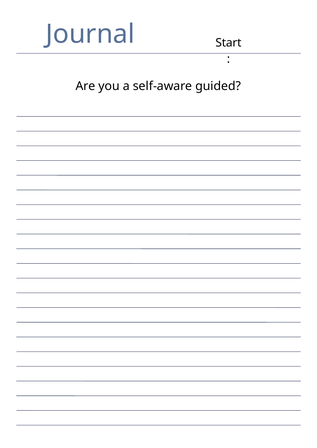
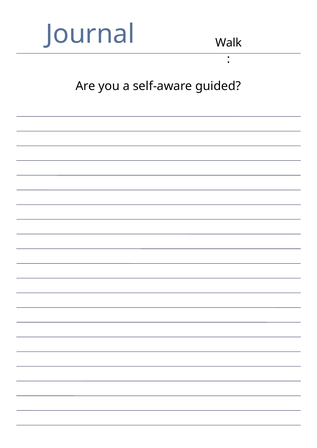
Start: Start -> Walk (228, 43)
